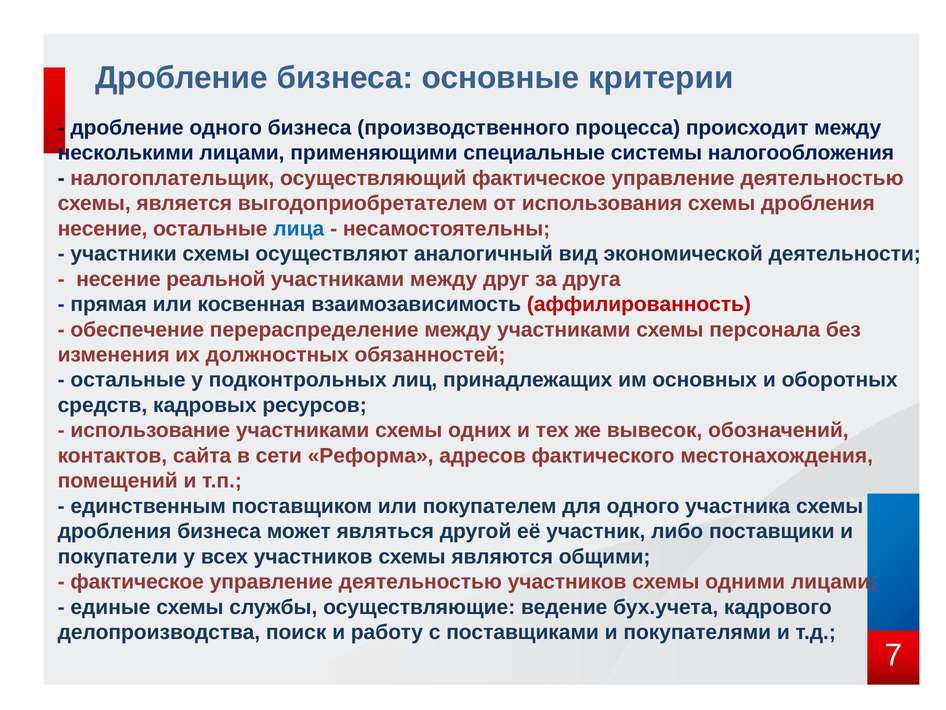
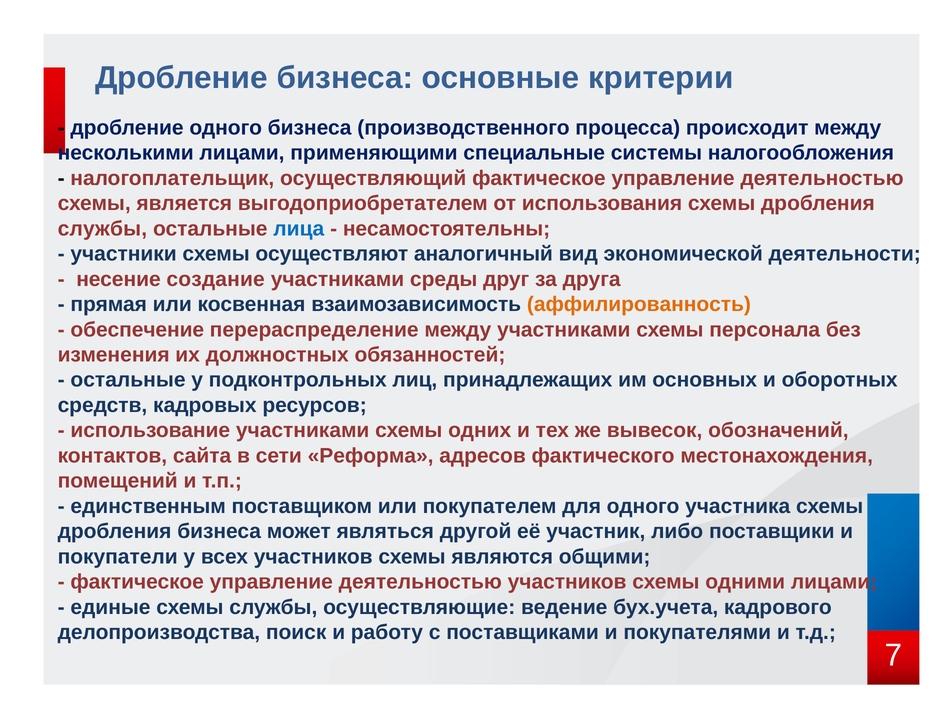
несение: несение -> службы (102, 228)
реальной: реальной -> создание (216, 279)
участниками между: между -> среды (444, 279)
аффилированность colour: red -> orange (639, 304)
